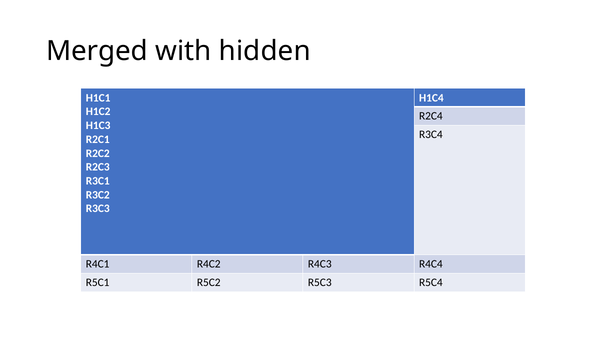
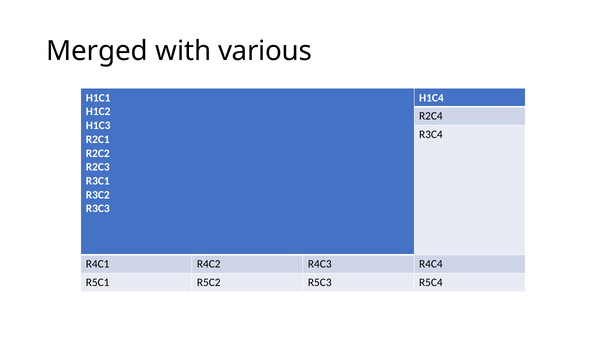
hidden: hidden -> various (265, 51)
